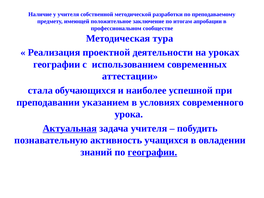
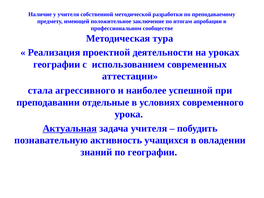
обучающихся: обучающихся -> агрессивного (85, 90)
указанием: указанием -> отдельные (106, 102)
географии underline: present -> none (152, 152)
